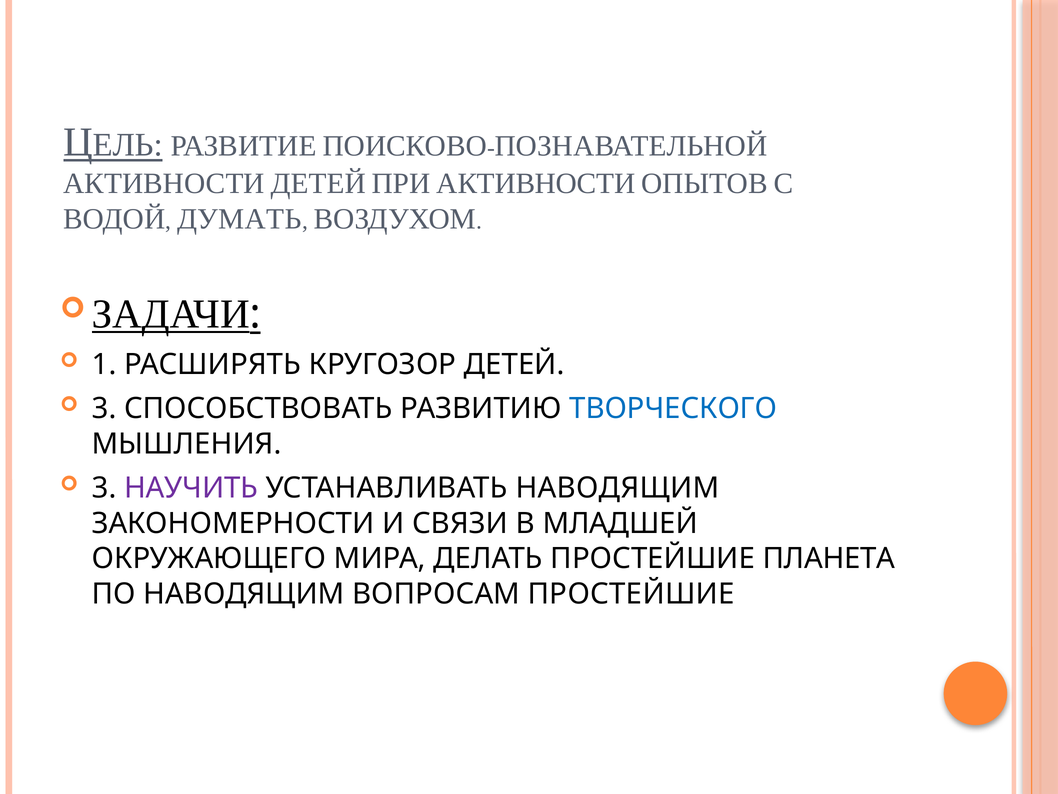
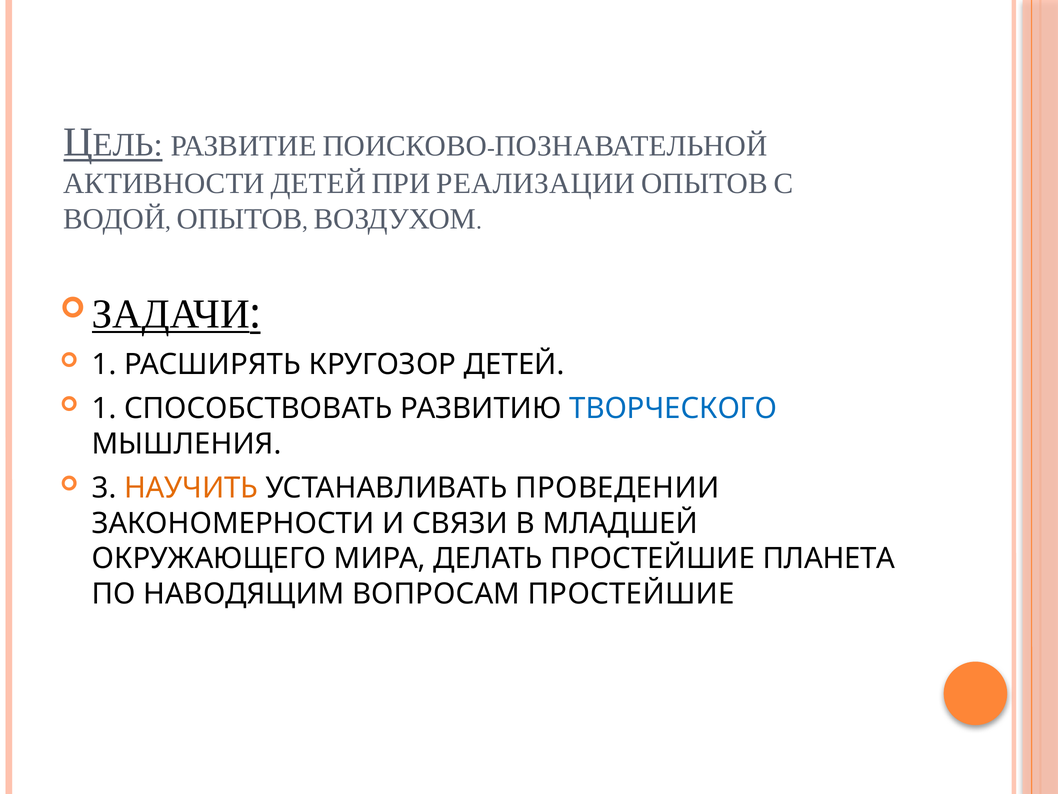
ПРИ АКТИВНОСТИ: АКТИВНОСТИ -> РЕАЛИЗАЦИИ (536, 184)
ДУМАТЬ: ДУМАТЬ -> ОПЫТОВ (240, 219)
3: 3 -> 1 (104, 408)
НАУЧИТЬ colour: purple -> orange (191, 488)
УСТАНАВЛИВАТЬ НАВОДЯЩИМ: НАВОДЯЩИМ -> ПРОВЕДЕНИИ (617, 488)
